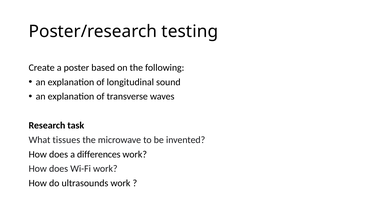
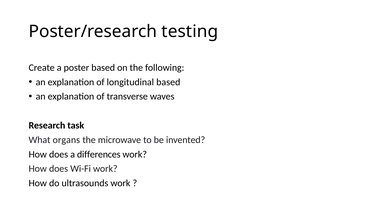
longitudinal sound: sound -> based (168, 82)
tissues: tissues -> organs (66, 140)
